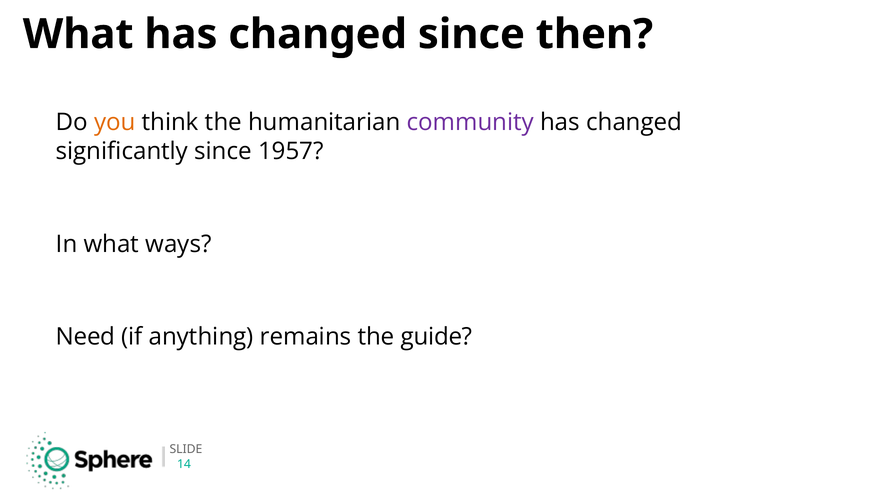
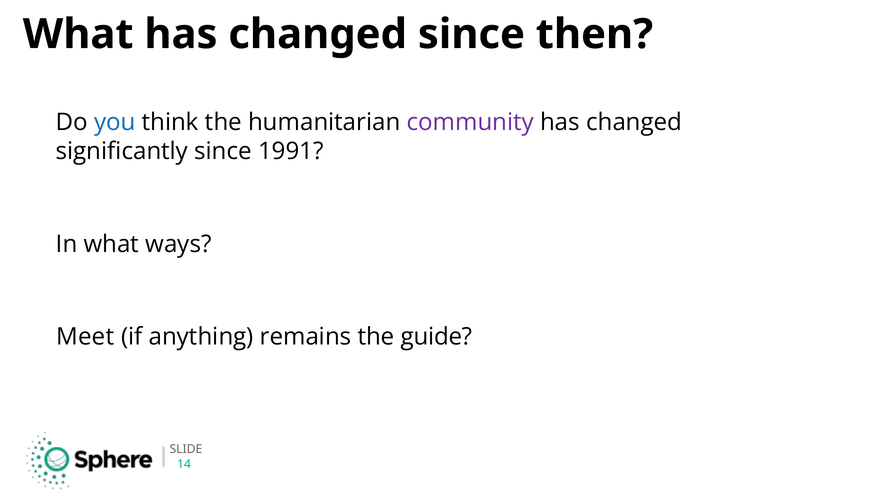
you colour: orange -> blue (115, 122)
1957: 1957 -> 1991 (291, 151)
Need: Need -> Meet (85, 337)
